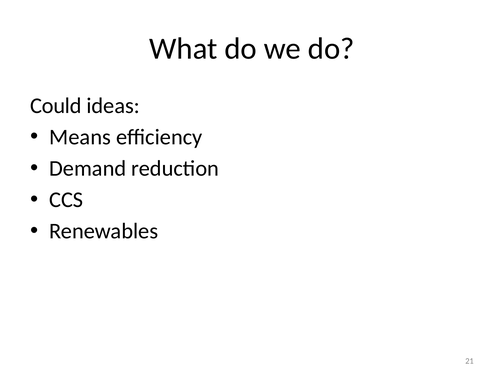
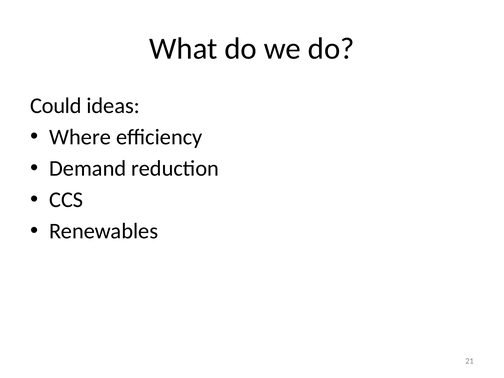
Means: Means -> Where (80, 137)
